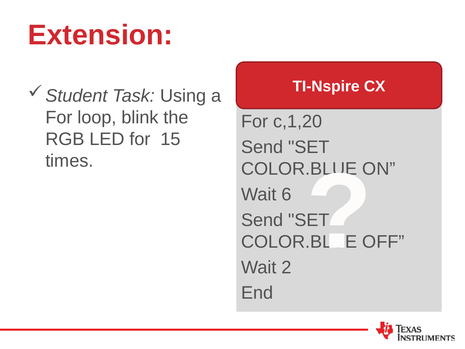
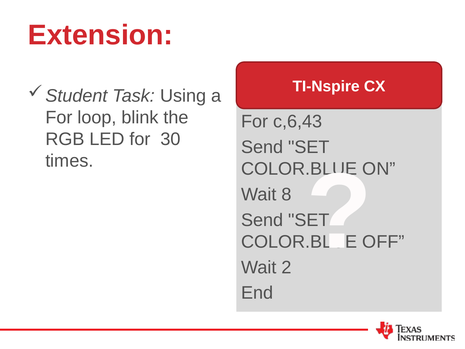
c,1,20: c,1,20 -> c,6,43 (298, 121)
15: 15 -> 30 (171, 139)
6: 6 -> 8 (286, 194)
